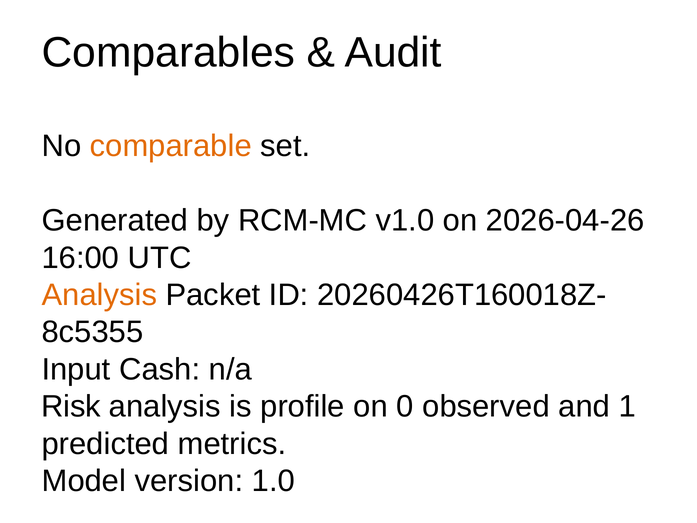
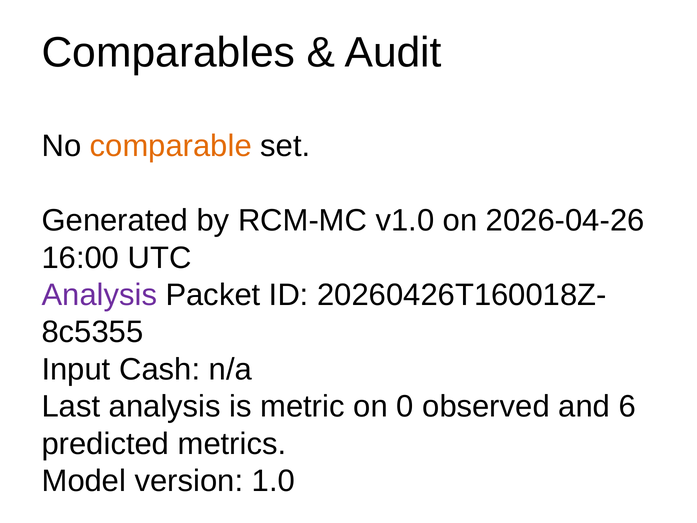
Analysis colour: orange -> purple (99, 295)
Risk: Risk -> Last (71, 406)
profile: profile -> metric (302, 406)
1: 1 -> 6 (627, 406)
